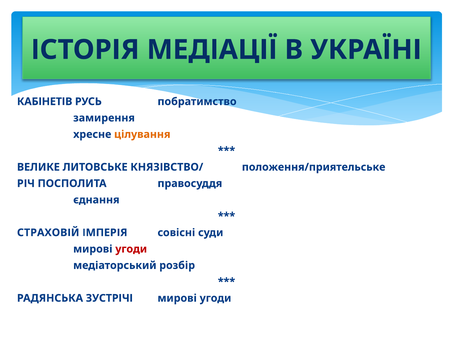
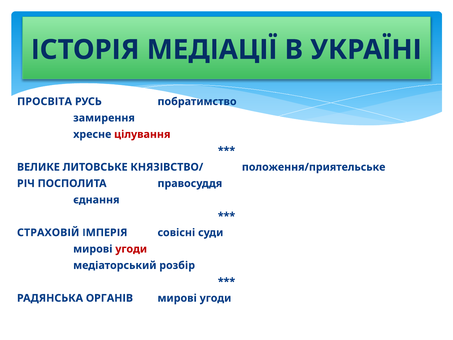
КАБІНЕТІВ: КАБІНЕТІВ -> ПРОСВІТА (45, 101)
цілування colour: orange -> red (142, 134)
ЗУСТРІЧІ: ЗУСТРІЧІ -> ОРГАНІВ (109, 298)
